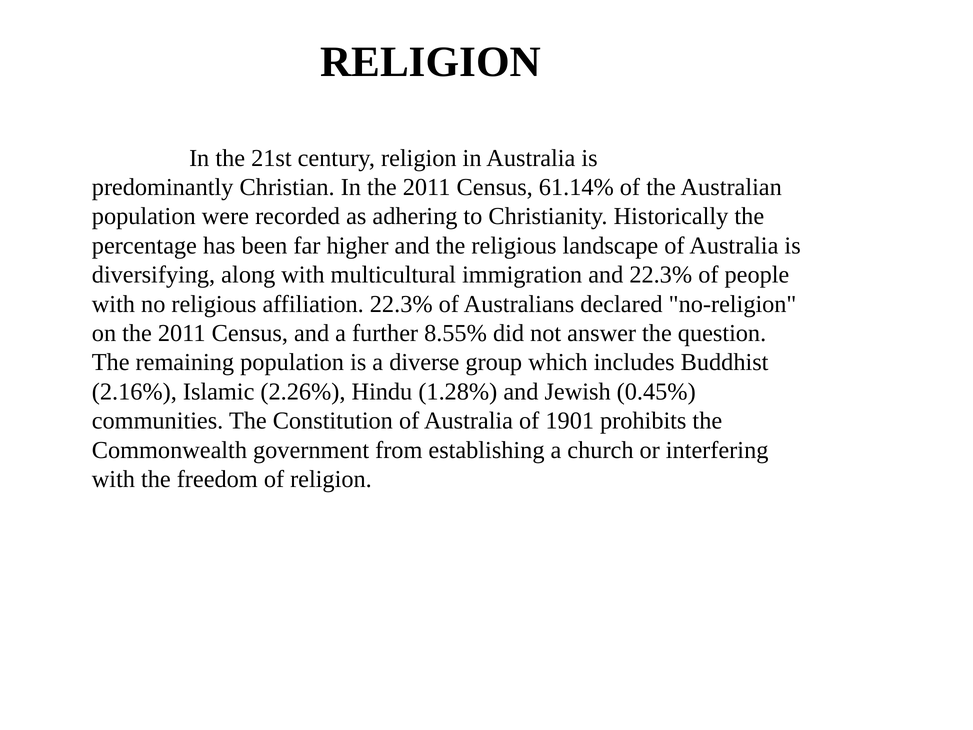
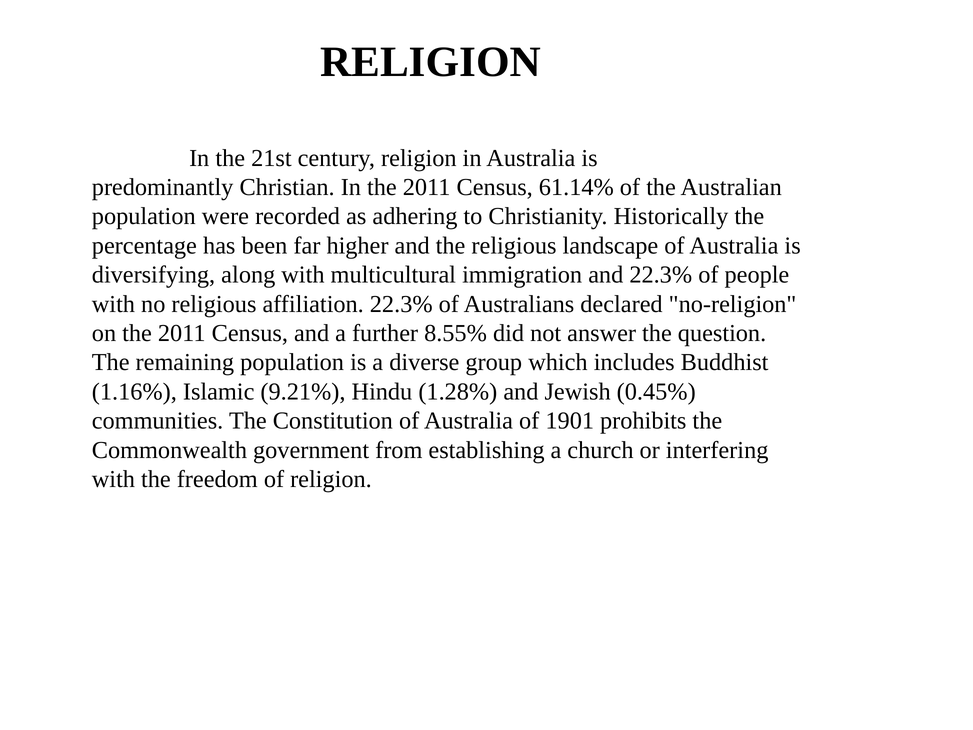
2.16%: 2.16% -> 1.16% (134, 392)
2.26%: 2.26% -> 9.21% (303, 392)
